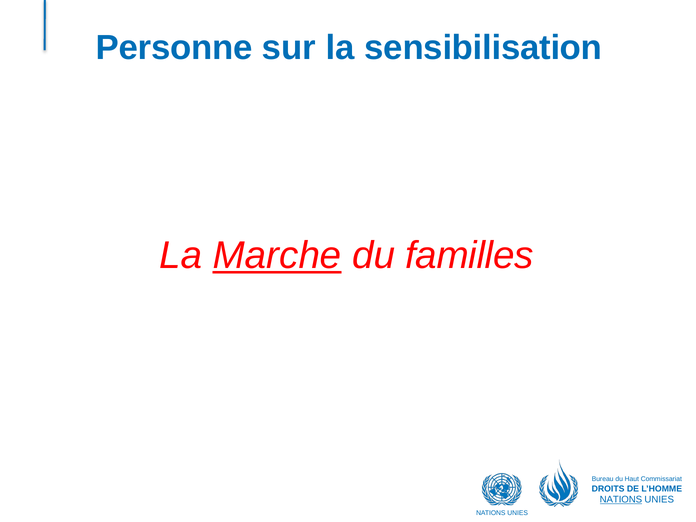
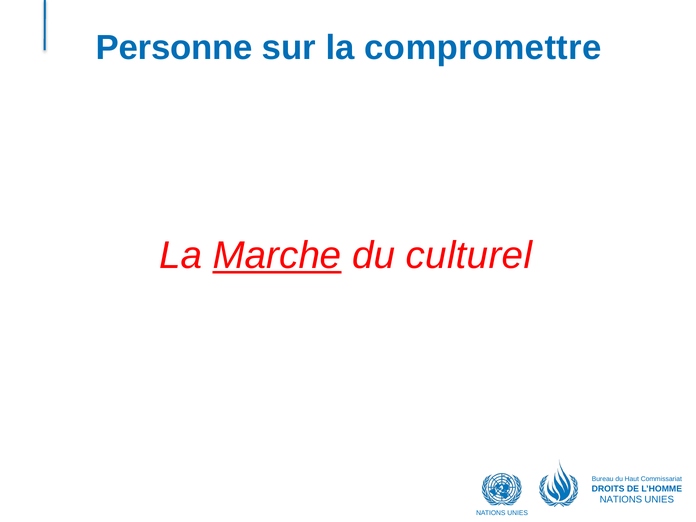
sensibilisation: sensibilisation -> compromettre (483, 48)
familles: familles -> culturel (469, 255)
NATIONS underline: present -> none (621, 500)
